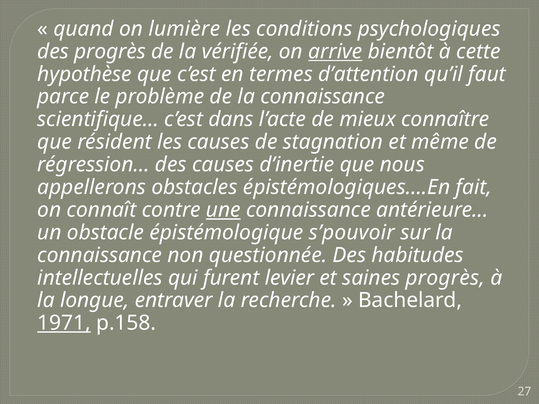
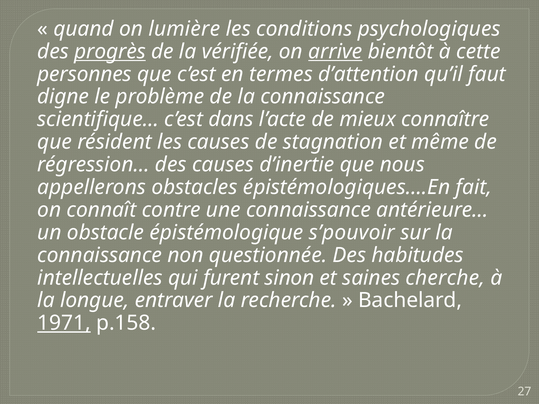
progrès underline: none -> present (110, 52)
hypothèse: hypothèse -> personnes (85, 74)
parce: parce -> digne (63, 97)
une underline: present -> none (223, 210)
levier: levier -> sinon (290, 278)
saines progrès: progrès -> cherche (445, 278)
